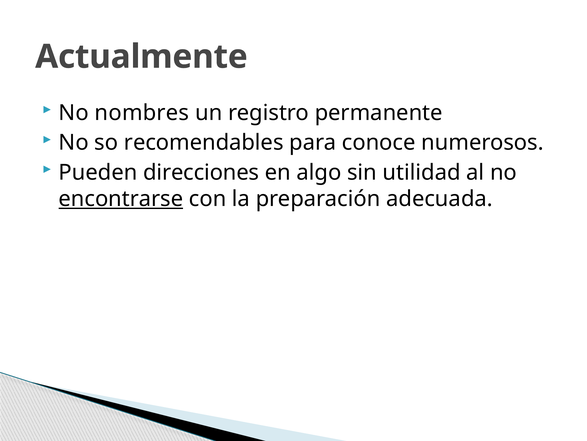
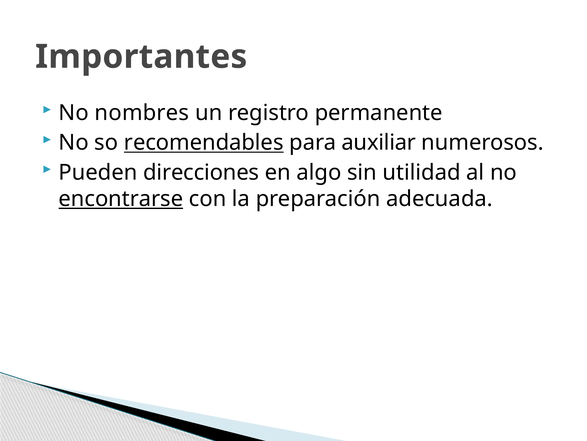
Actualmente: Actualmente -> Importantes (141, 57)
recomendables underline: none -> present (204, 142)
conoce: conoce -> auxiliar (379, 142)
